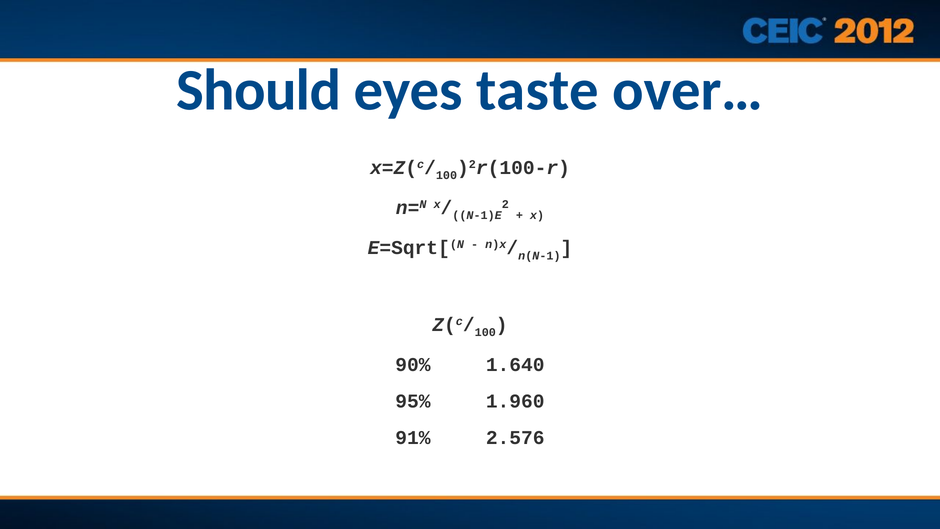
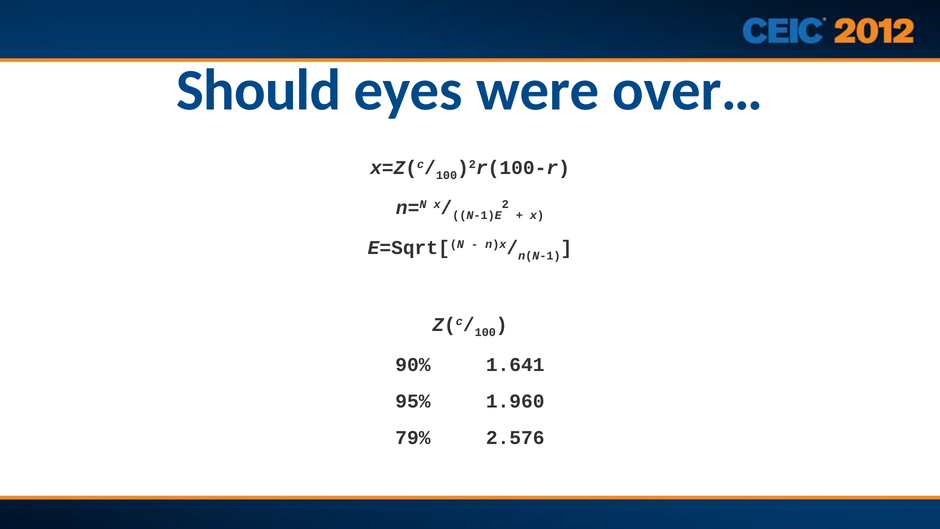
taste: taste -> were (538, 90)
1.640: 1.640 -> 1.641 (515, 365)
91%: 91% -> 79% (413, 438)
